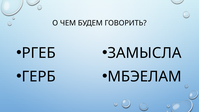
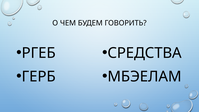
ЗАМЫСЛА: ЗАМЫСЛА -> СРЕДСТВА (145, 53)
